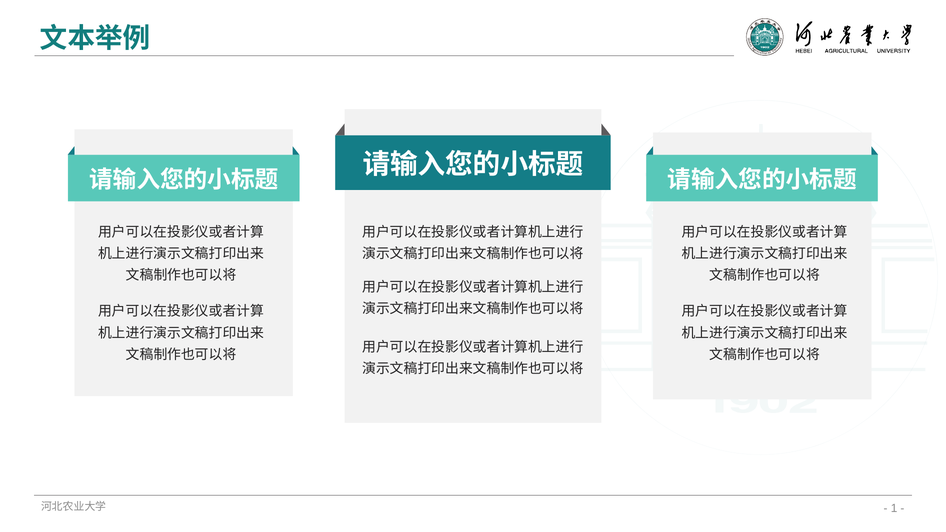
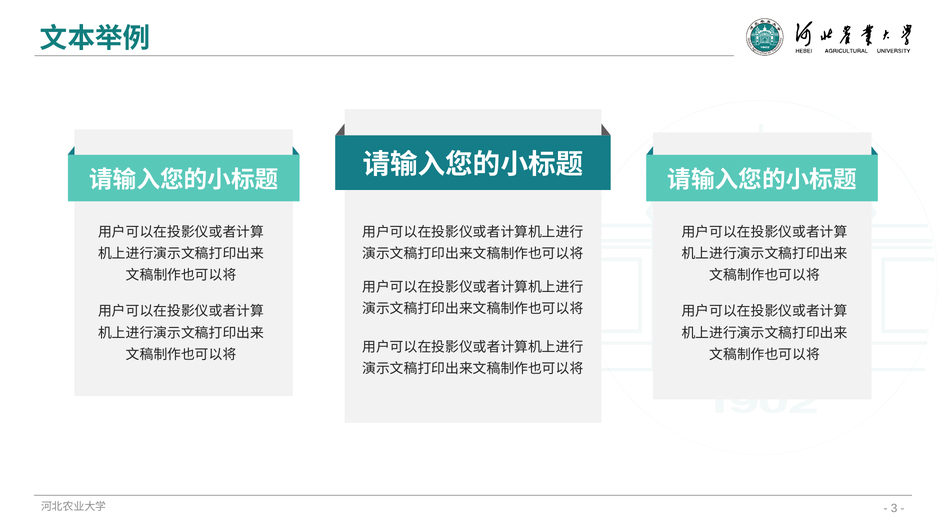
1: 1 -> 3 (894, 508)
